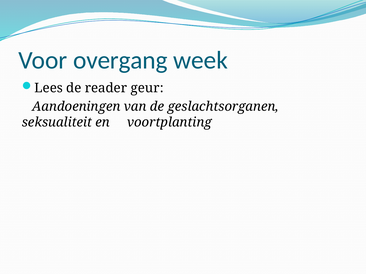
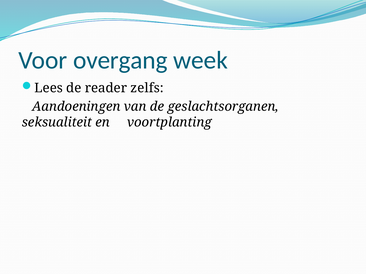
geur: geur -> zelfs (147, 88)
